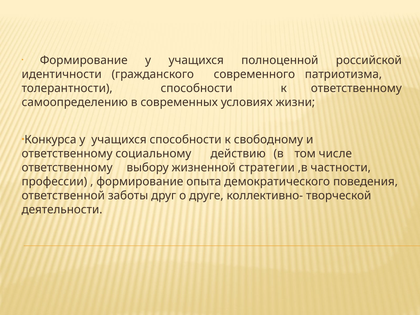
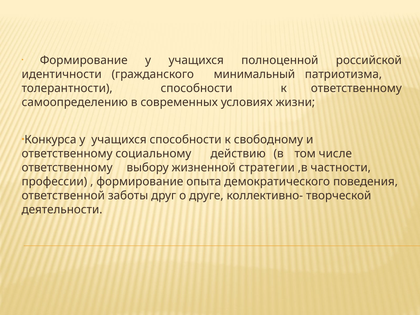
современного: современного -> минимальный (254, 74)
